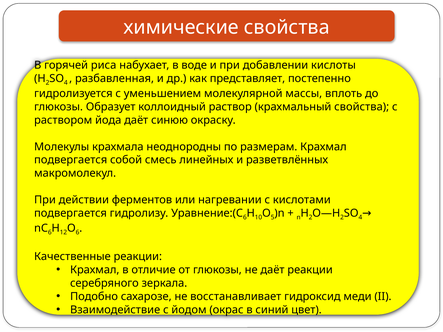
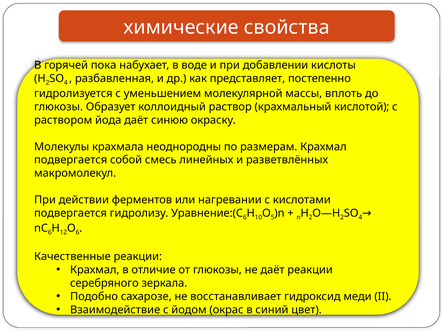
риса: риса -> пока (104, 65)
крахмальный свойства: свойства -> кислотой (362, 107)
